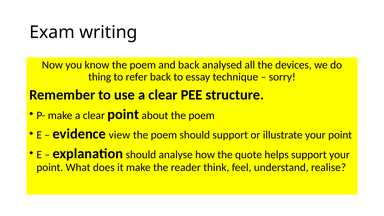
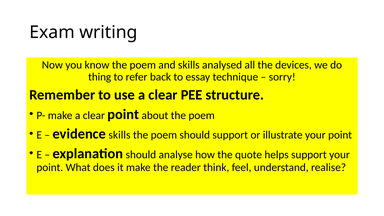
and back: back -> skills (189, 65)
evidence view: view -> skills (119, 135)
